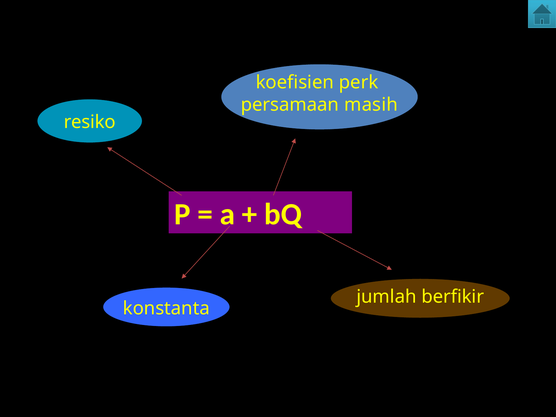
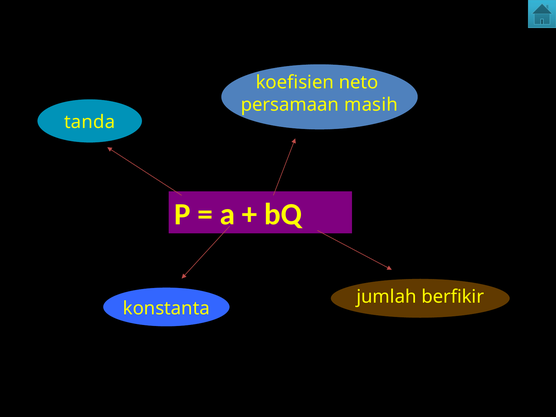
perk: perk -> neto (359, 83)
resiko: resiko -> tanda (90, 122)
